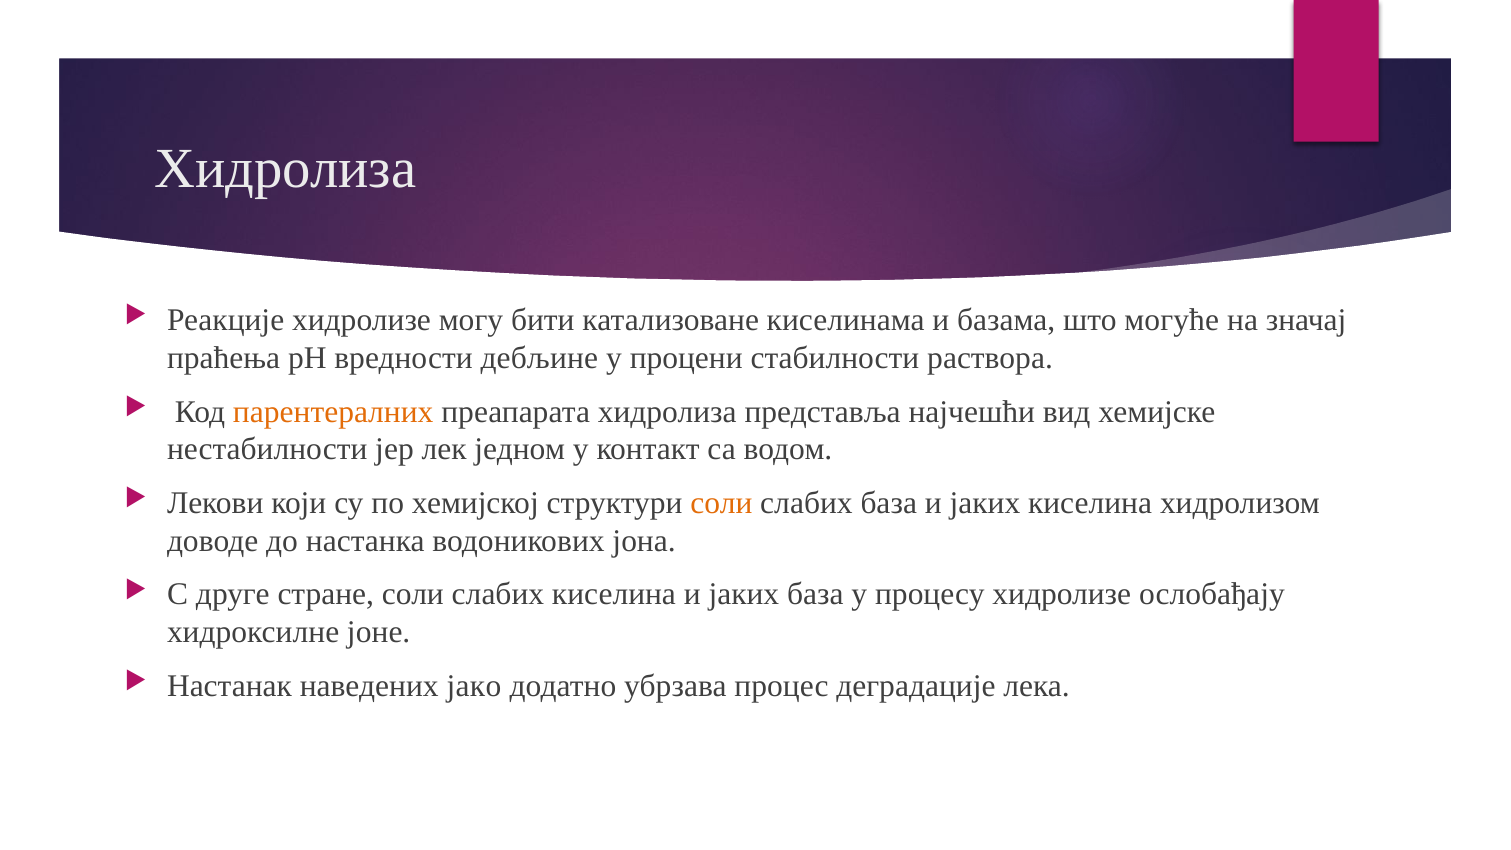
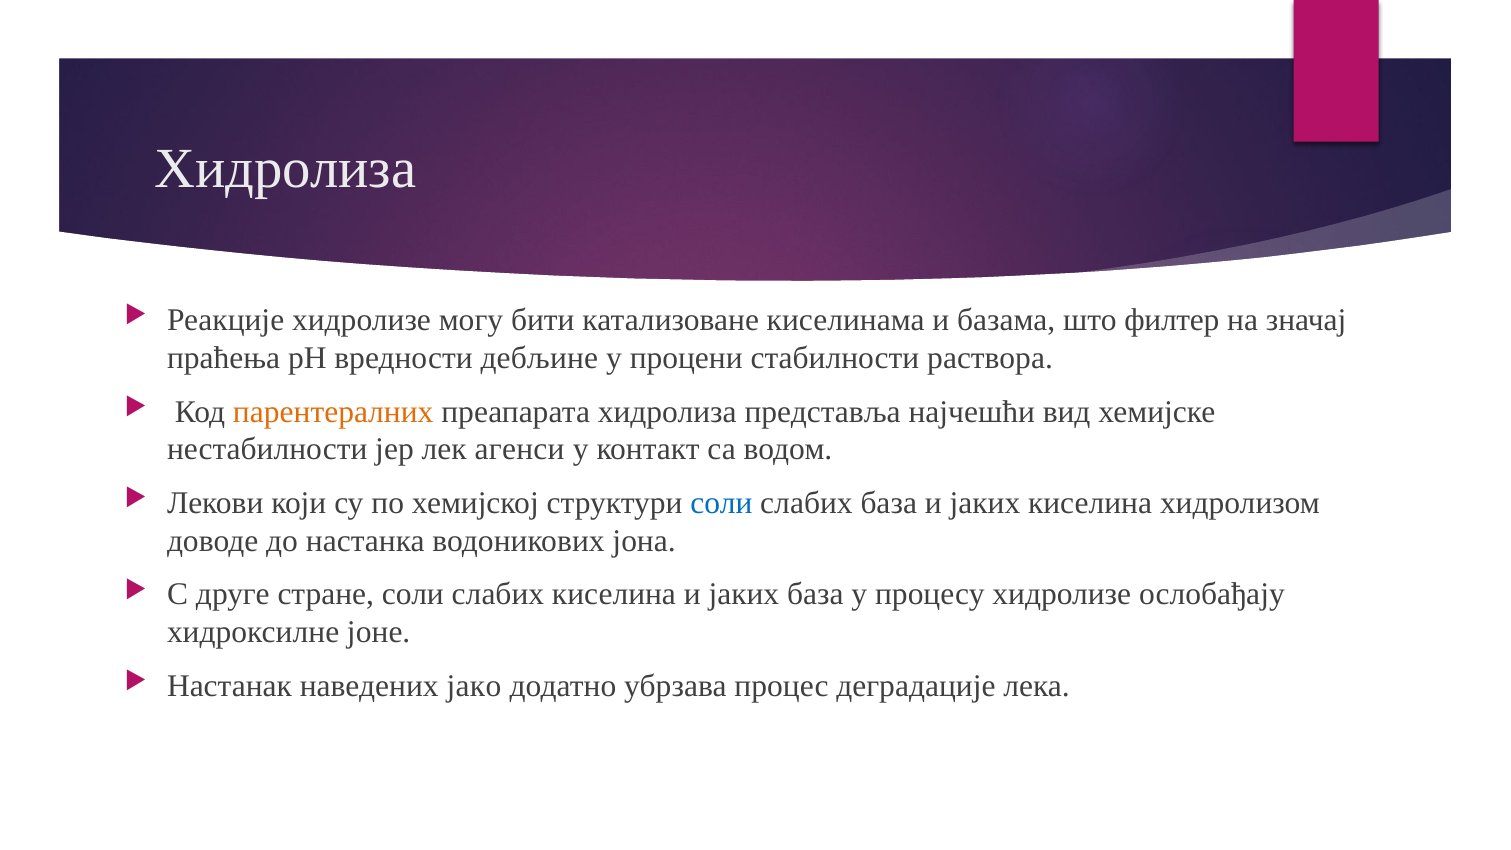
могуће: могуће -> филтер (1172, 320)
једном: једном -> агенси (520, 449)
соли colour: orange -> blue (721, 503)
